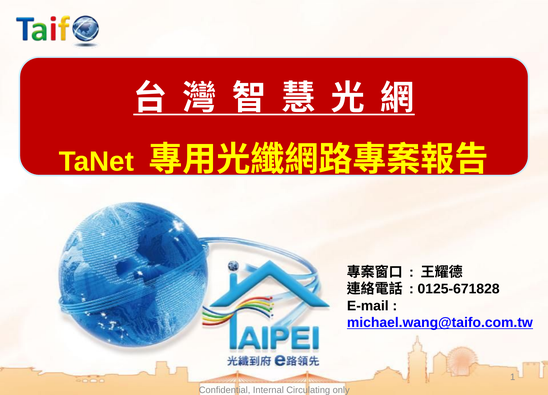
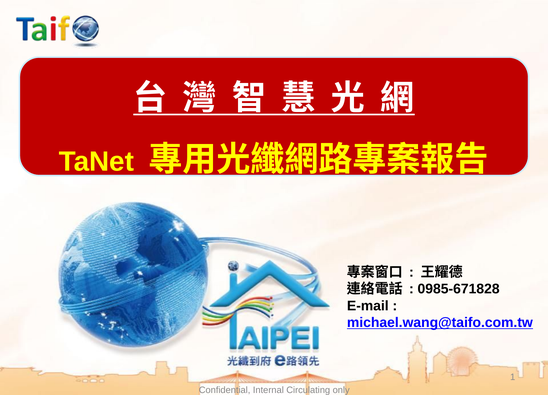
0125-671828: 0125-671828 -> 0985-671828 (459, 289)
